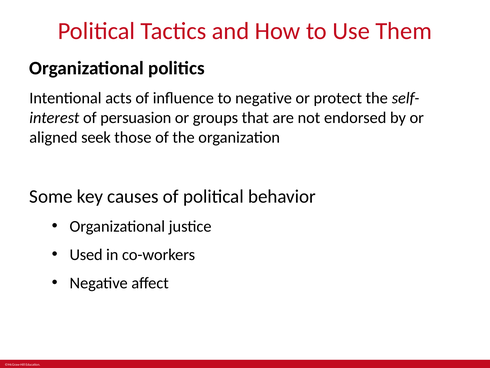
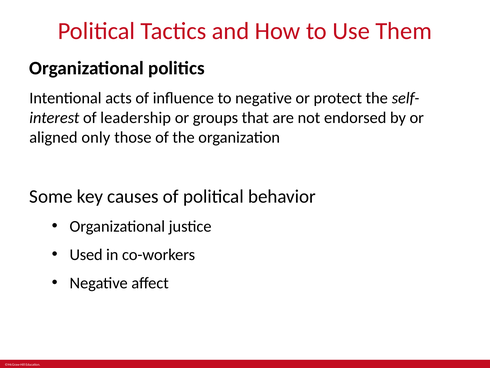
persuasion: persuasion -> leadership (136, 118)
seek: seek -> only (96, 137)
